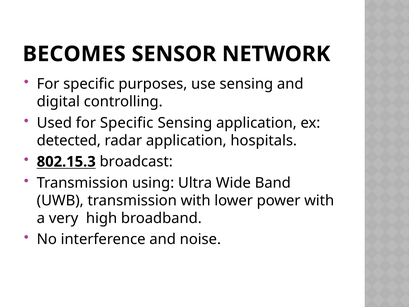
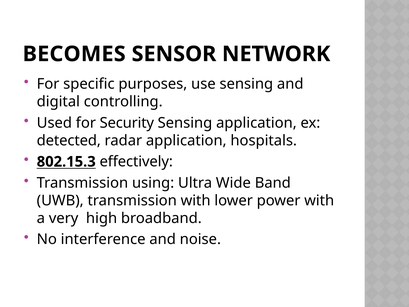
Used for Specific: Specific -> Security (127, 123)
broadcast: broadcast -> effectively (136, 162)
